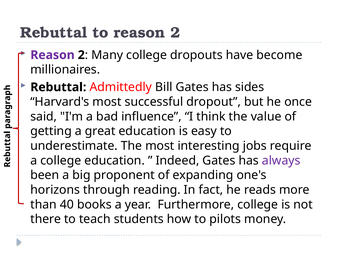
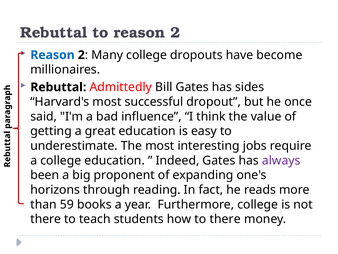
Reason colour: purple -> blue (53, 55)
40: 40 -> 59 (67, 204)
to pilots: pilots -> there (225, 219)
